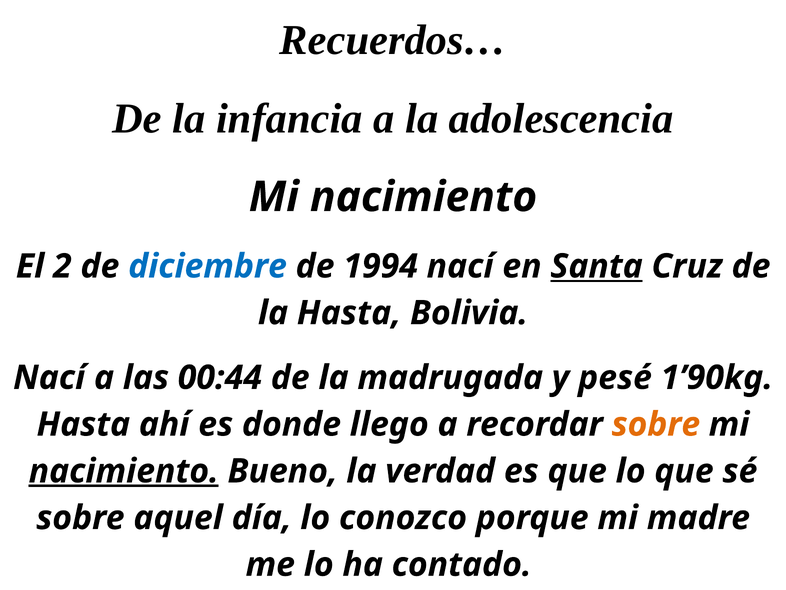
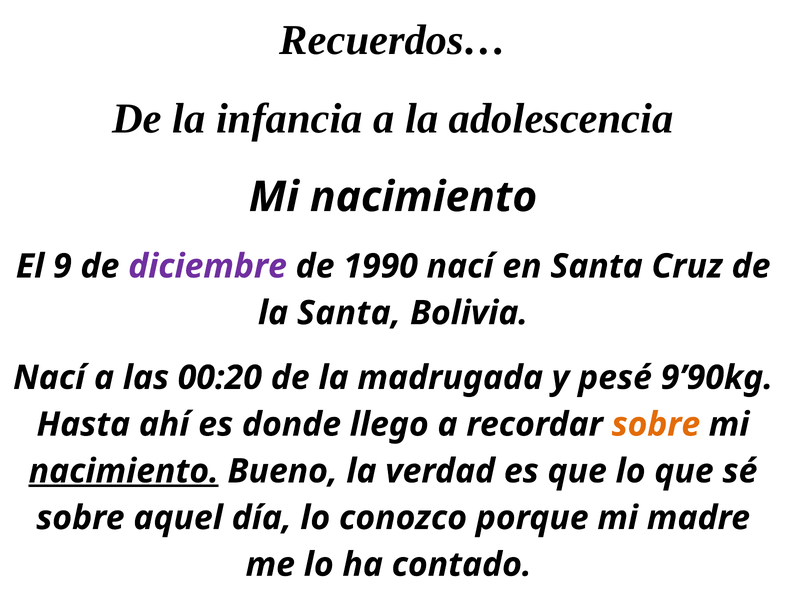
2: 2 -> 9 (62, 266)
diciembre colour: blue -> purple (208, 266)
1994: 1994 -> 1990 (381, 266)
Santa underline: present -> none (597, 266)
la Hasta: Hasta -> Santa (349, 313)
00:44: 00:44 -> 00:20 (220, 377)
1’90kg: 1’90kg -> 9’90kg (717, 377)
